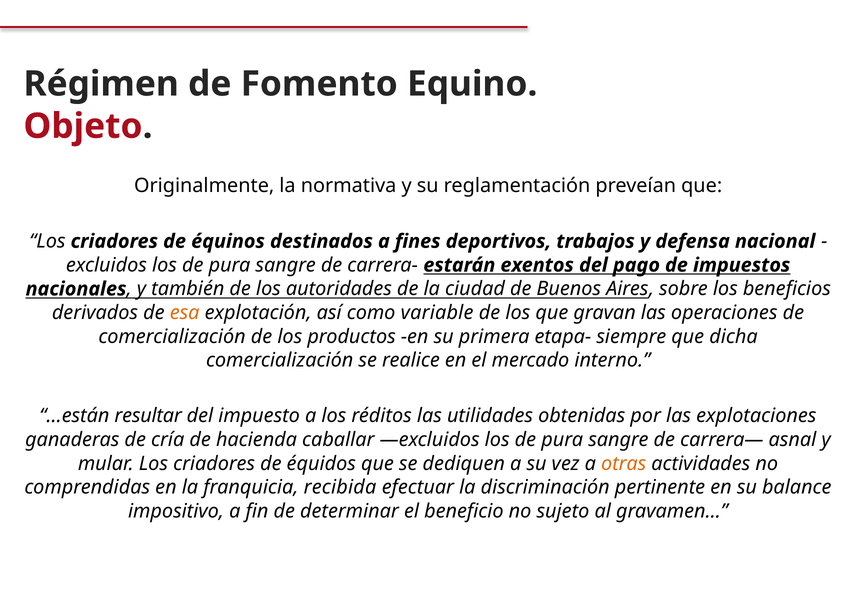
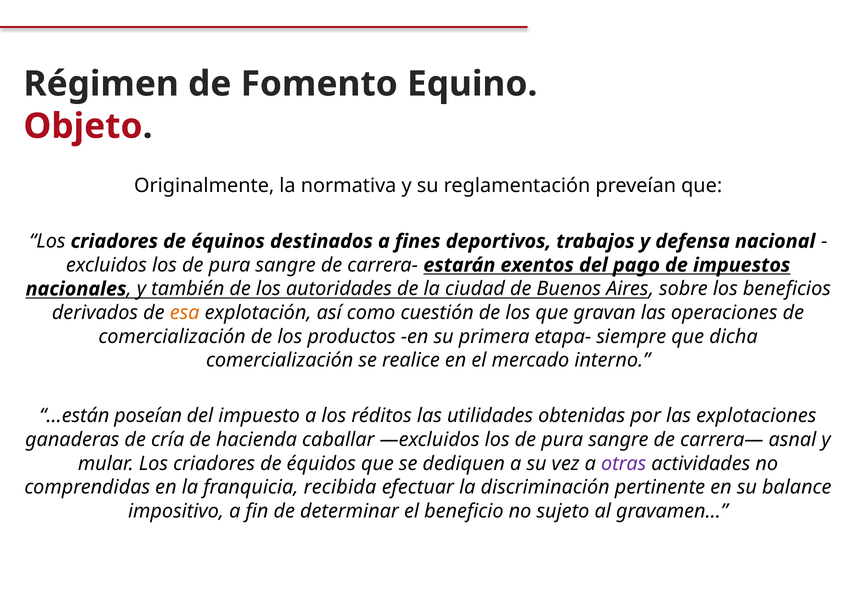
variable: variable -> cuestión (437, 313)
resultar: resultar -> poseían (148, 416)
otras colour: orange -> purple (624, 464)
